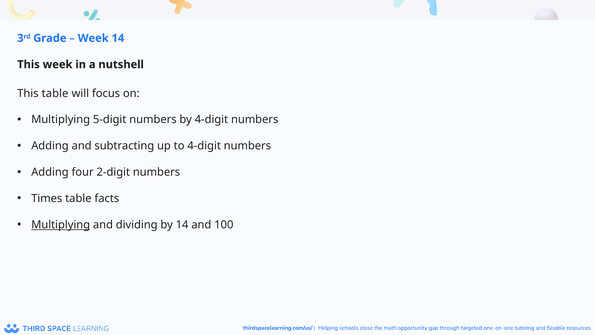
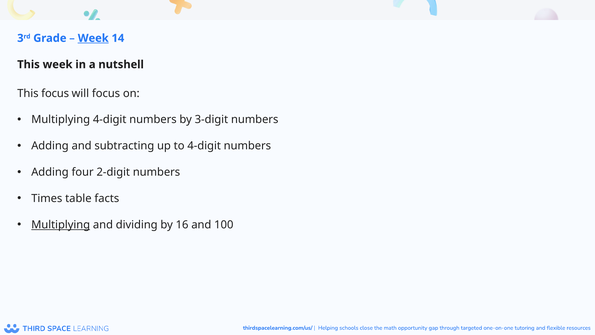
Week underline: none -> present (93, 38)
This table: table -> focus (55, 93)
Multiplying 5-digit: 5-digit -> 4-digit (110, 120)
by 4-digit: 4-digit -> 3-digit (211, 120)
by 14: 14 -> 16 (182, 225)
